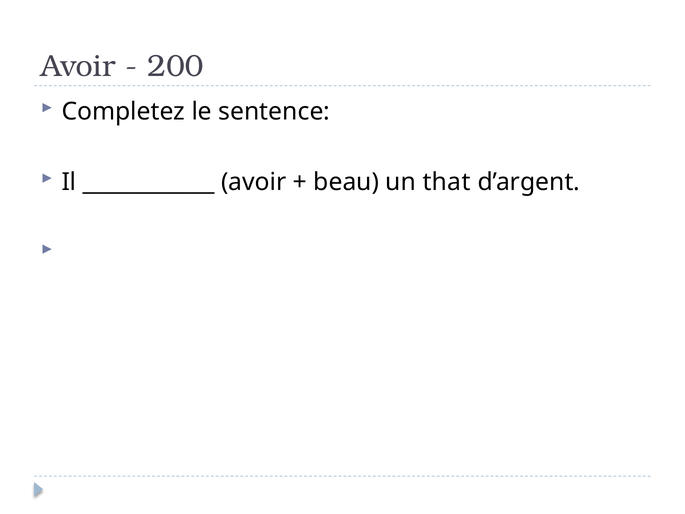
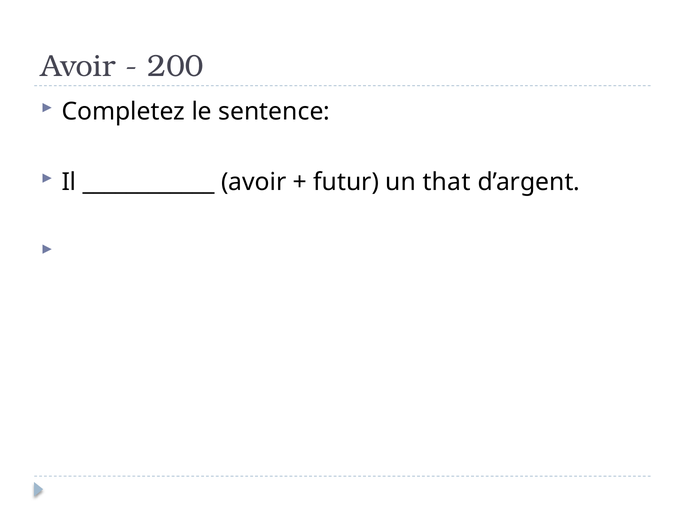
beau: beau -> futur (346, 182)
